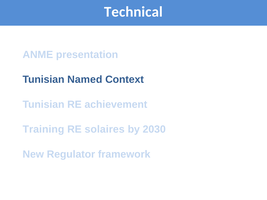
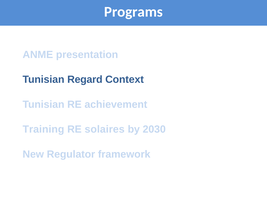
Technical: Technical -> Programs (133, 12)
Named: Named -> Regard (85, 80)
